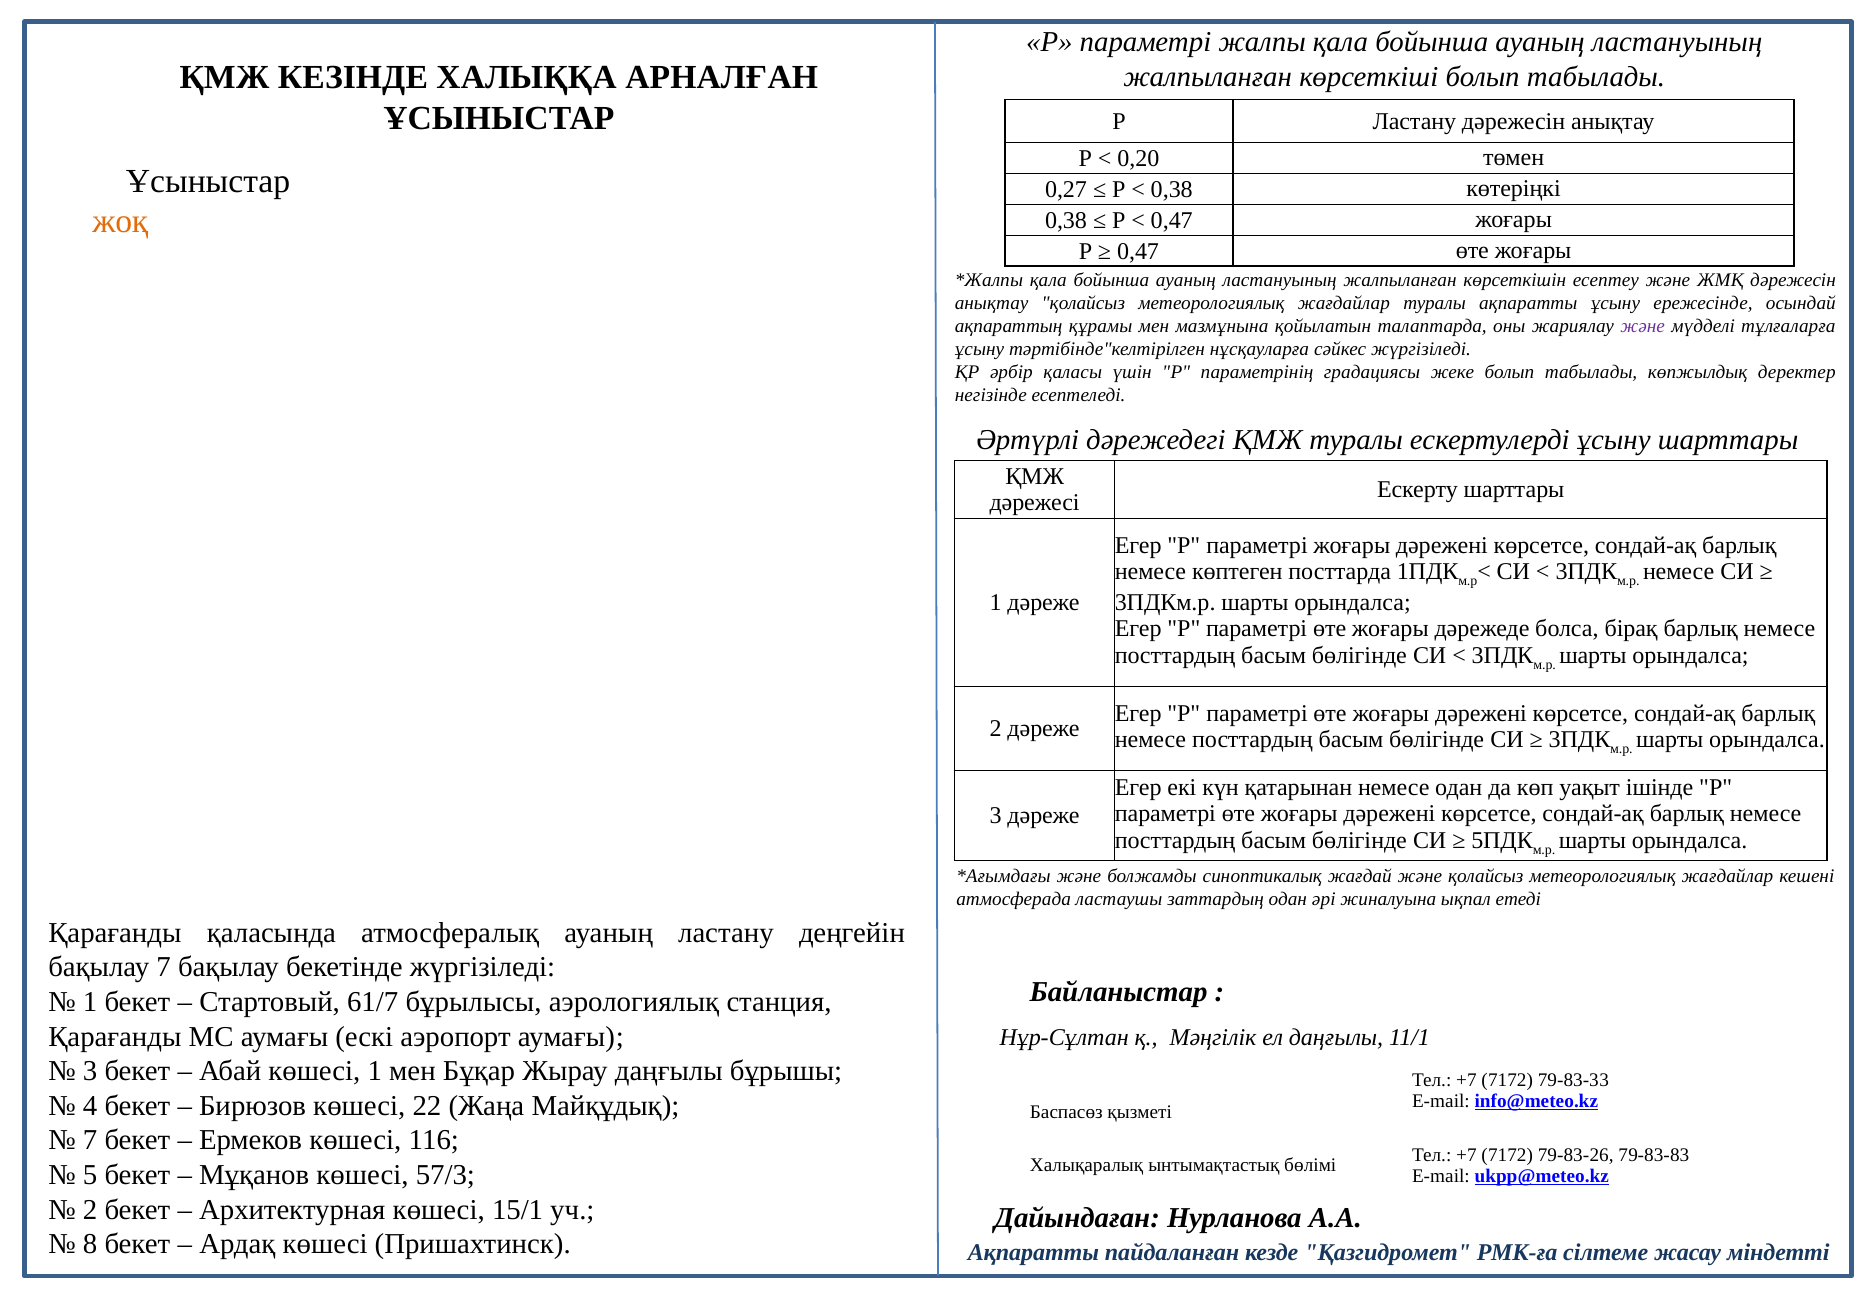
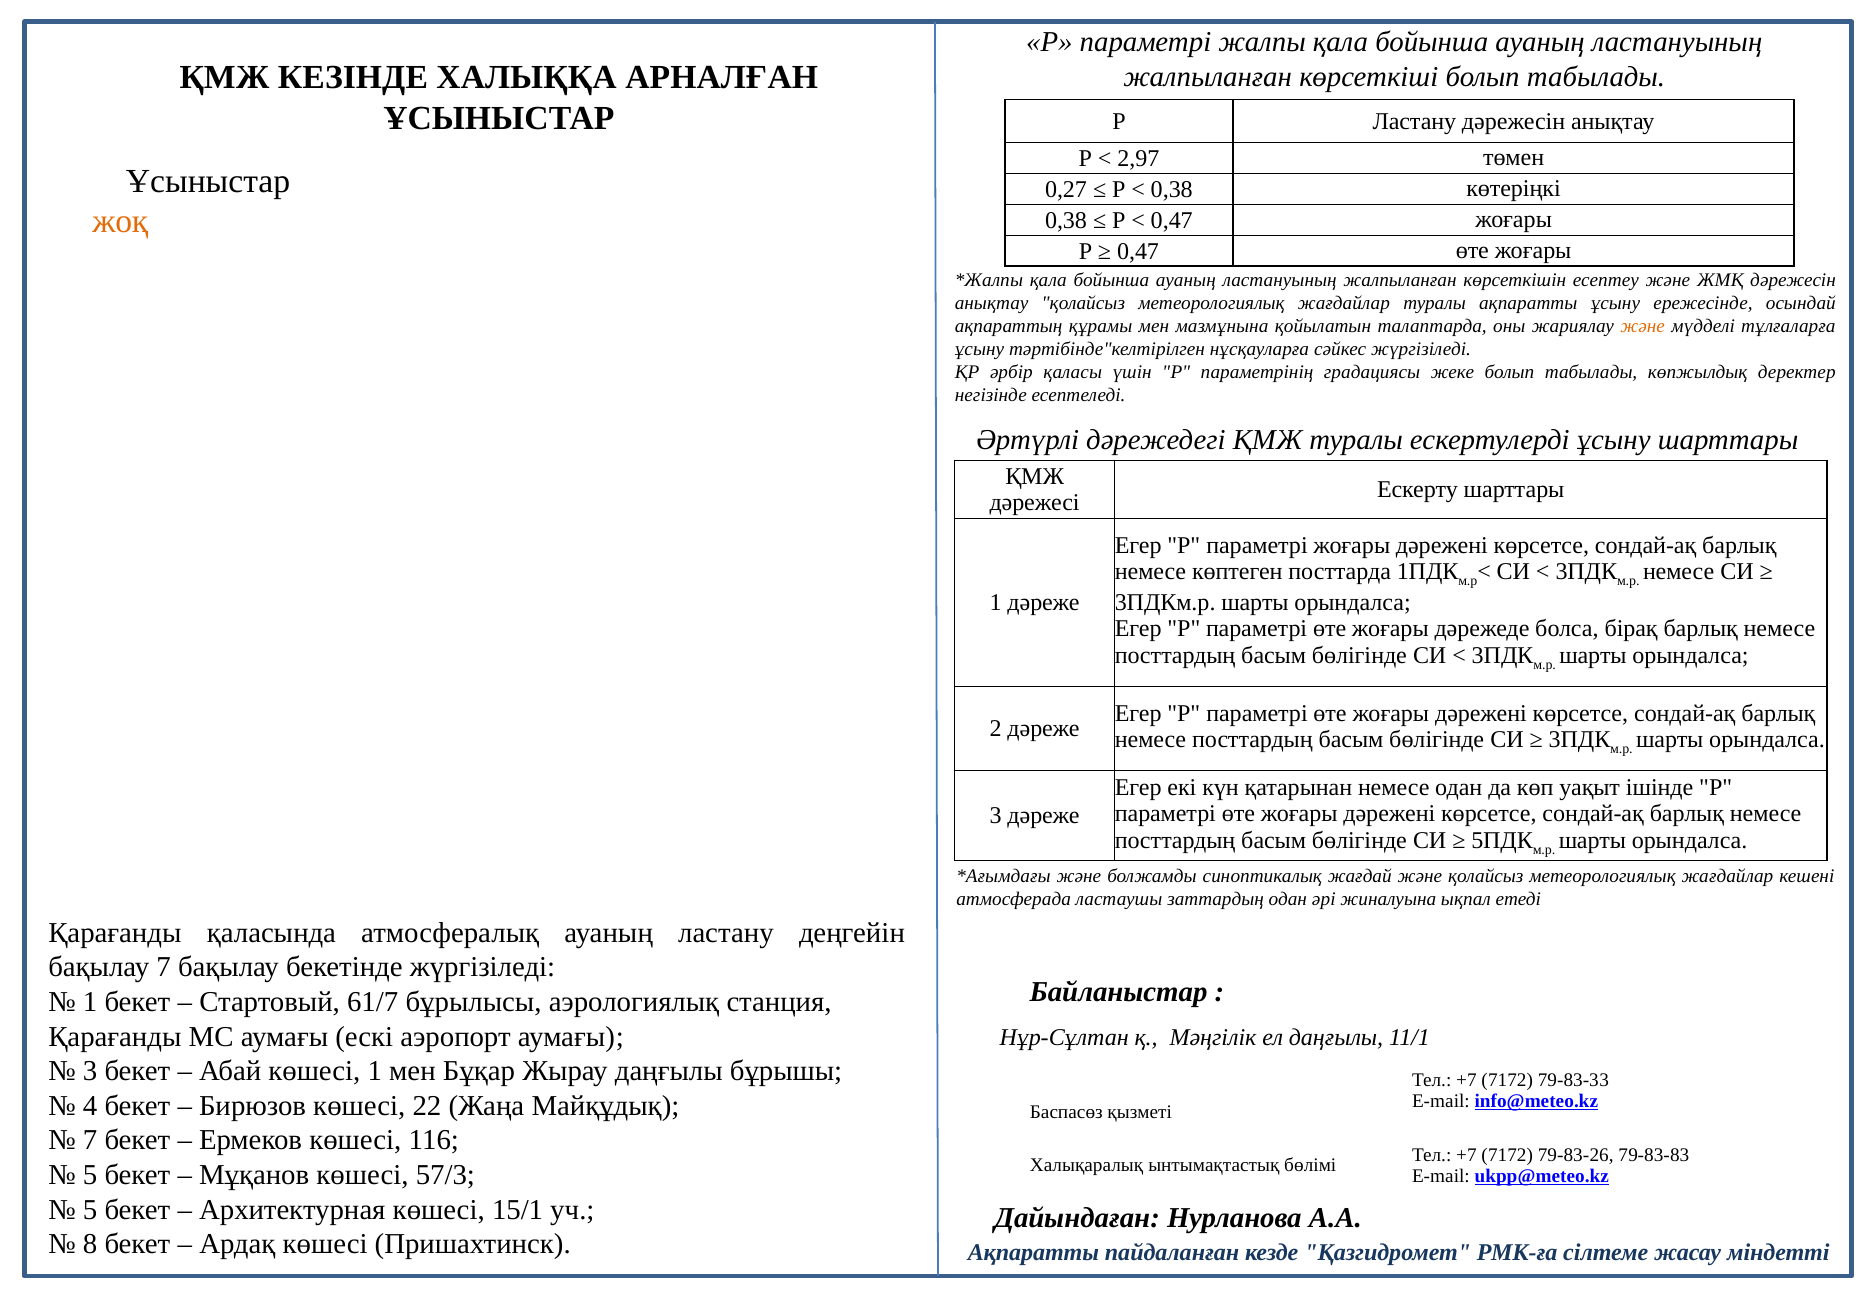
0,20: 0,20 -> 2,97 (1138, 159)
және colour: purple -> orange (1643, 326)
2: 2 -> 5 (90, 1210)
